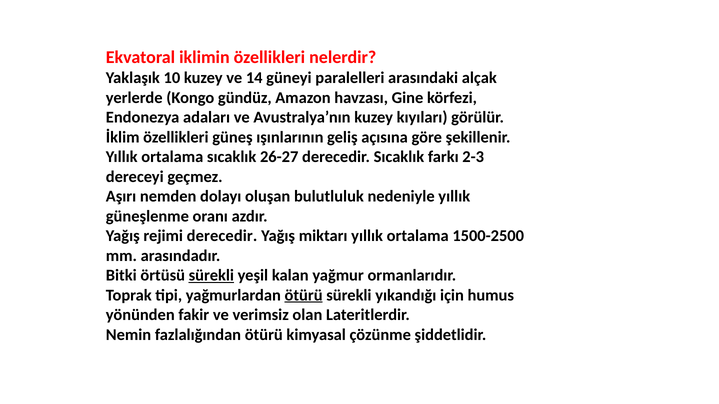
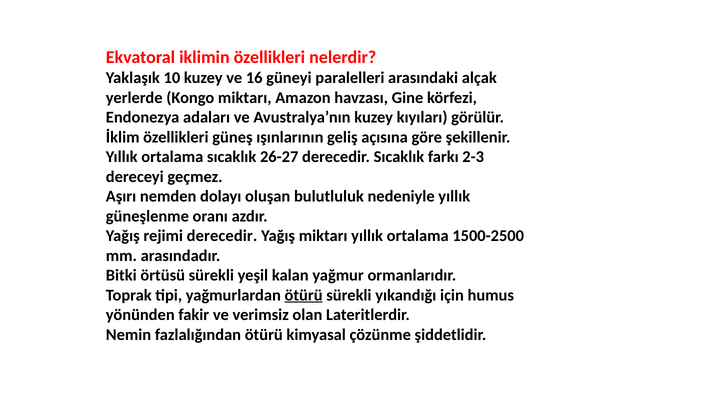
14: 14 -> 16 (254, 78)
Kongo gündüz: gündüz -> miktarı (245, 98)
sürekli underline: present -> none (211, 276)
